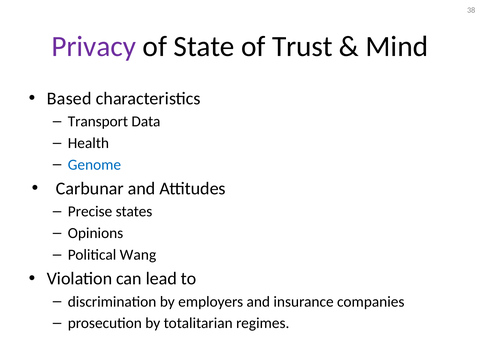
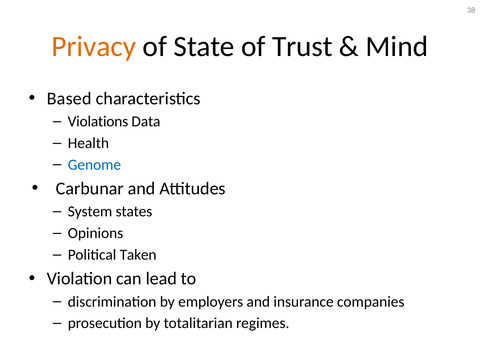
Privacy colour: purple -> orange (94, 46)
Transport: Transport -> Violations (98, 121)
Precise: Precise -> System (90, 212)
Wang: Wang -> Taken (138, 255)
